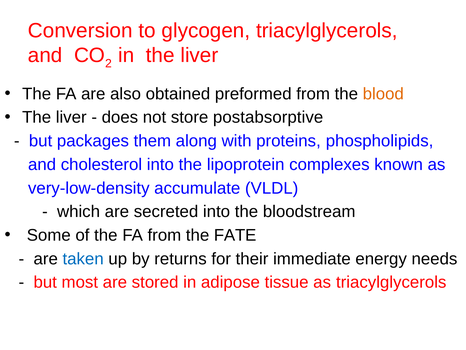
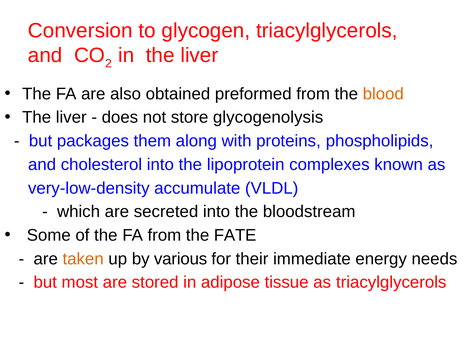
postabsorptive: postabsorptive -> glycogenolysis (268, 117)
taken colour: blue -> orange (83, 258)
returns: returns -> various (181, 258)
